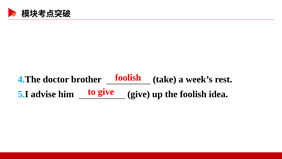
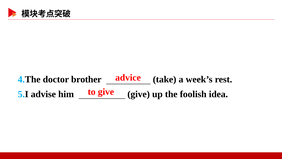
foolish: foolish -> advice (128, 78)
